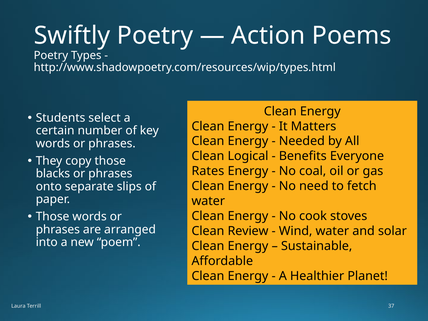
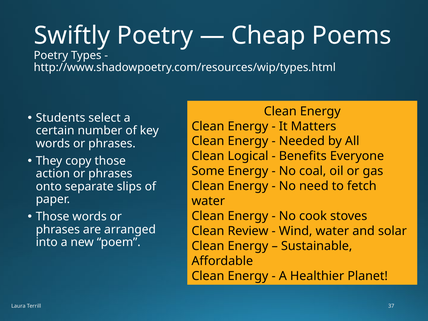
Action: Action -> Cheap (268, 36)
Rates: Rates -> Some (208, 171)
blacks: blacks -> action (53, 174)
